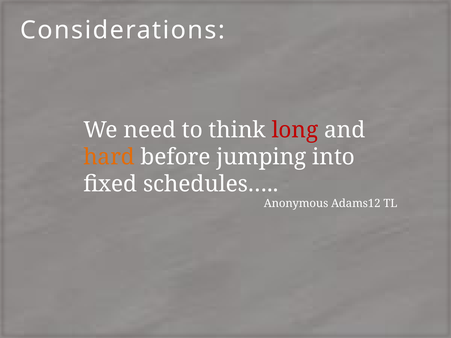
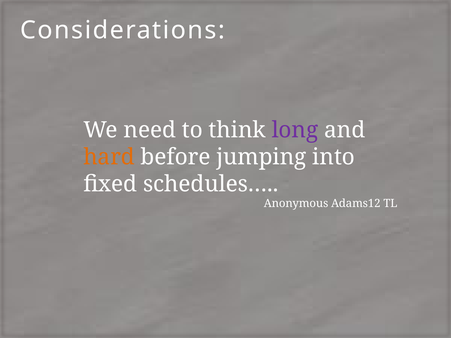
long colour: red -> purple (295, 130)
